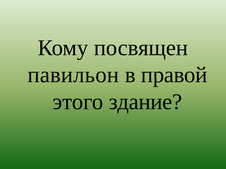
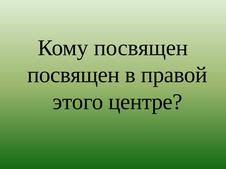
павильон: павильон -> посвящен (73, 75)
здание: здание -> центре (145, 102)
